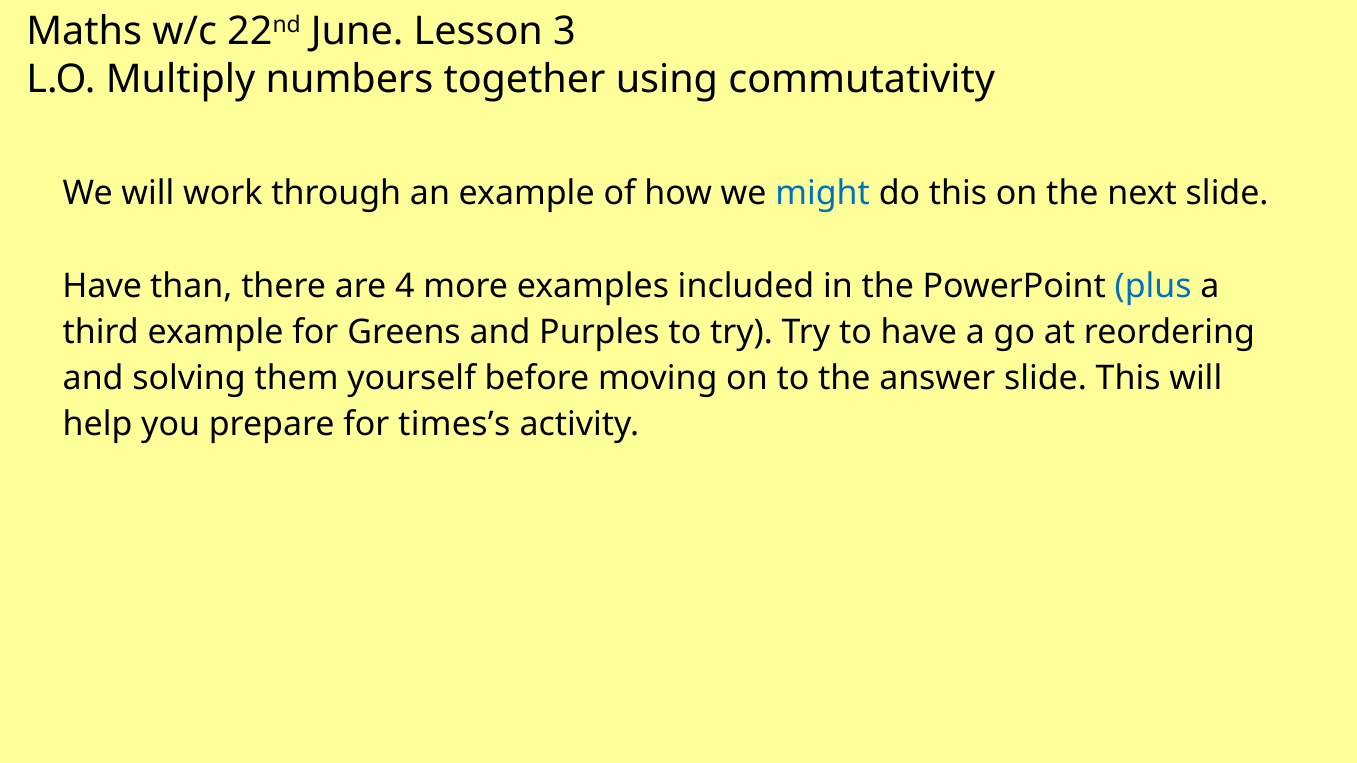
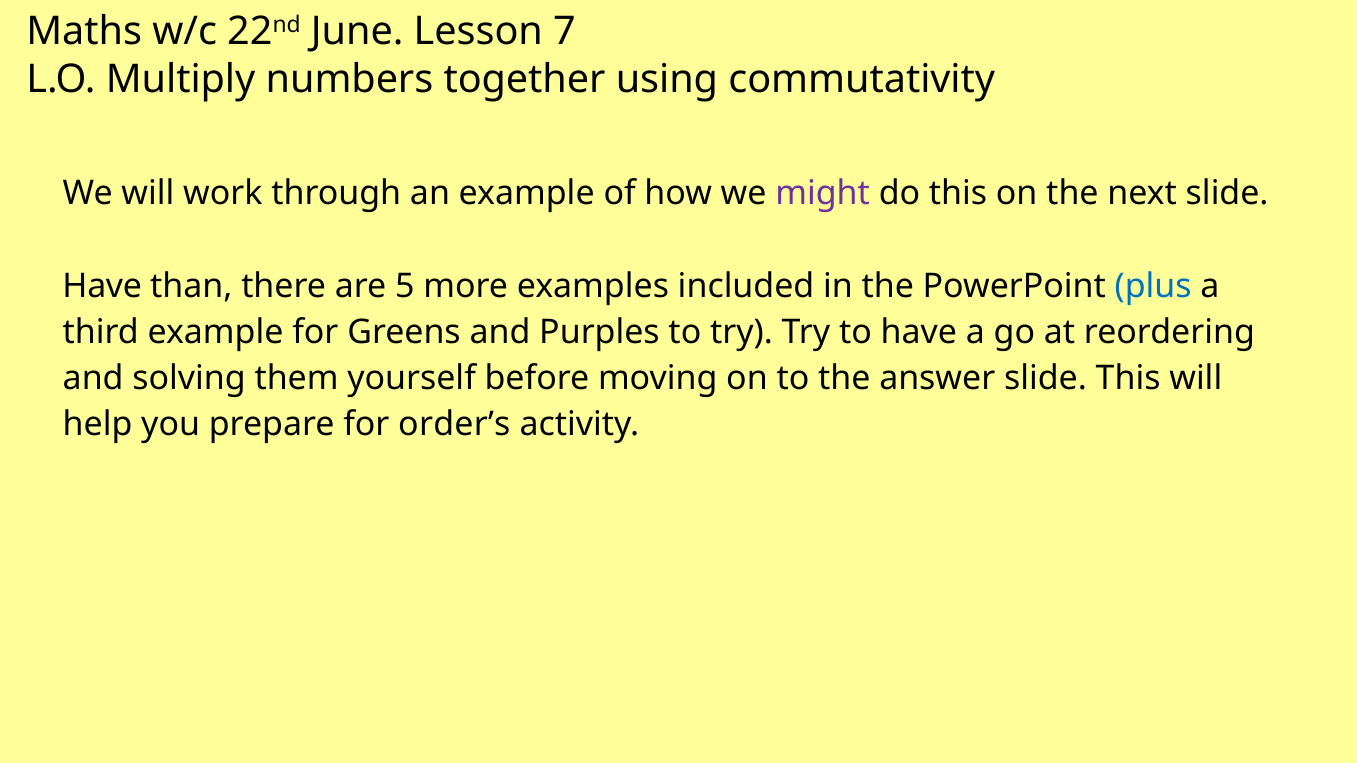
3: 3 -> 7 (564, 31)
might colour: blue -> purple (823, 193)
4: 4 -> 5 (405, 286)
times’s: times’s -> order’s (454, 425)
